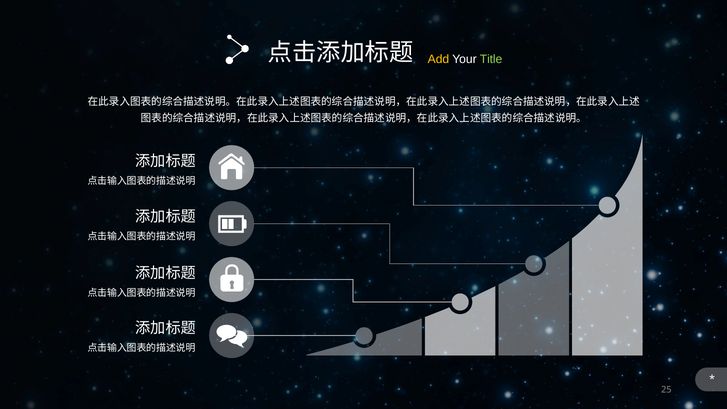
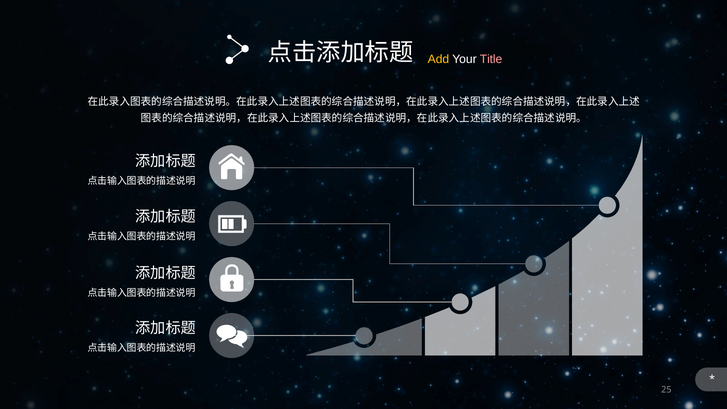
Title colour: light green -> pink (491, 59)
